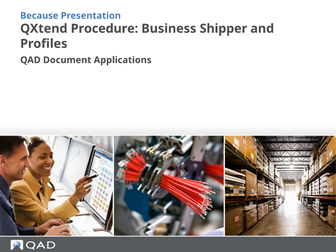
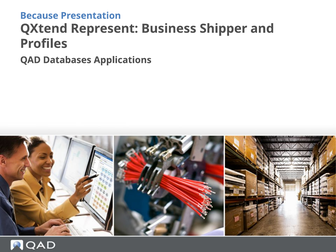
Procedure: Procedure -> Represent (104, 29)
Document: Document -> Databases (67, 60)
